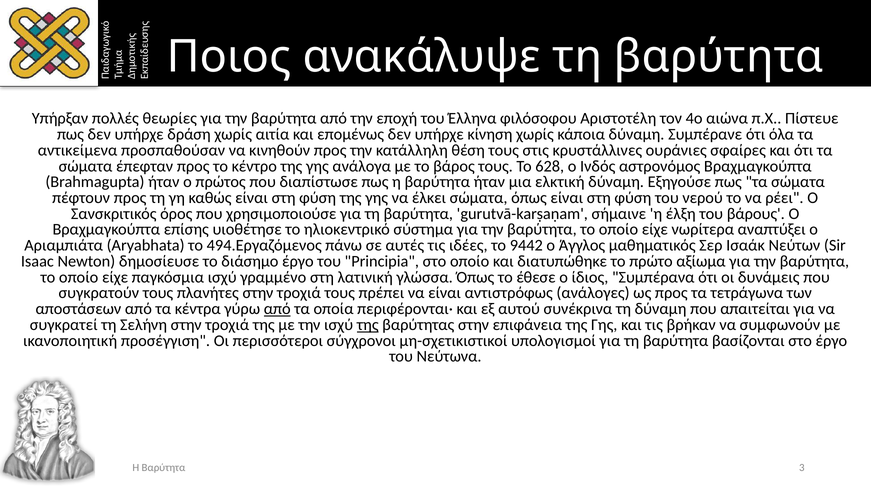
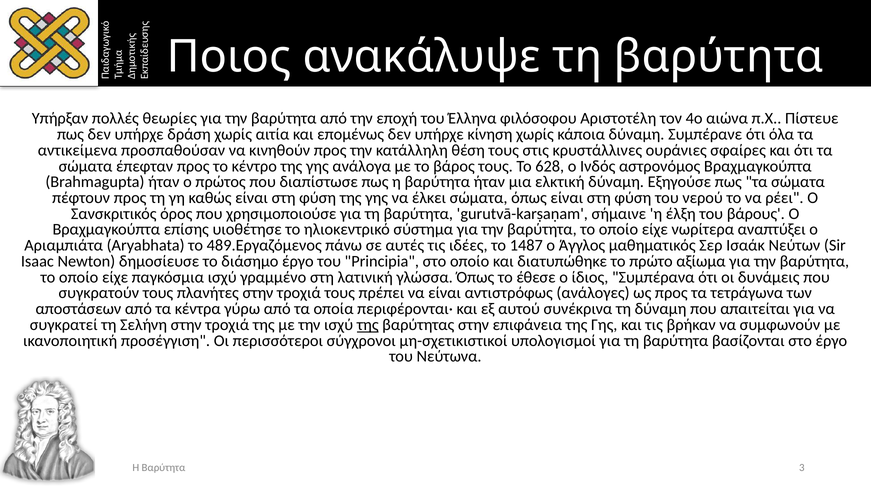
494.Εργαζόμενος: 494.Εργαζόμενος -> 489.Εργαζόμενος (264, 245)
9442: 9442 -> 1487 (526, 245)
από underline: present -> none (277, 309)
